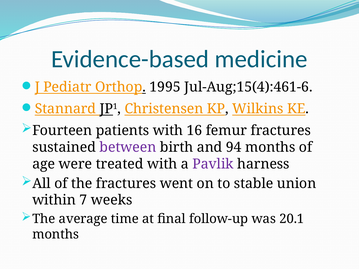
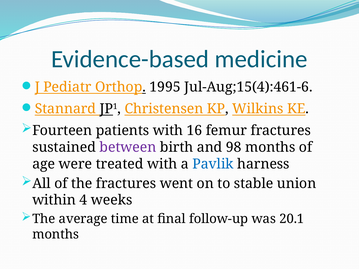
94: 94 -> 98 (234, 147)
Pavlik colour: purple -> blue (213, 164)
7: 7 -> 4 (83, 200)
